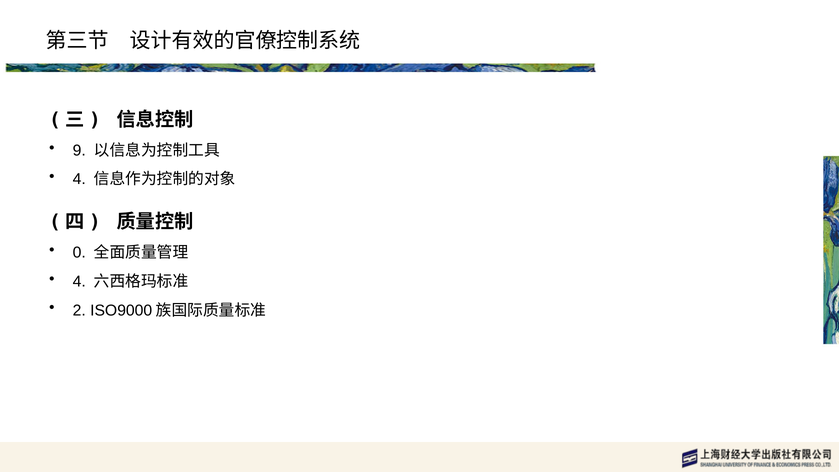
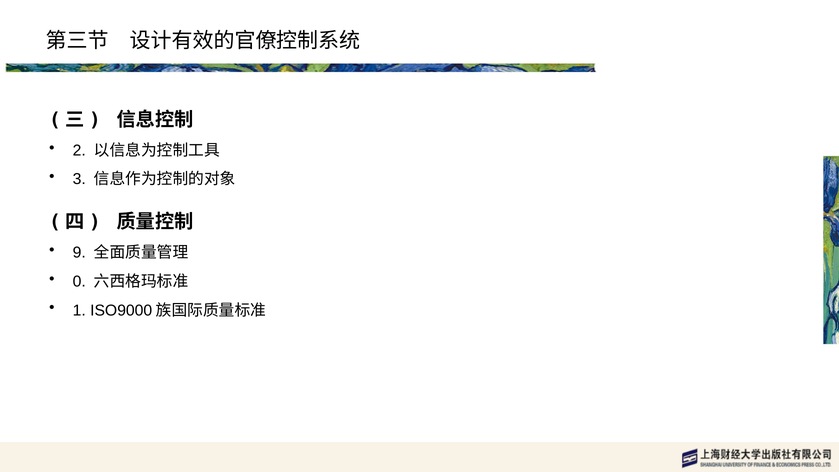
9: 9 -> 2 (79, 150)
4: 4 -> 3 (79, 179)
0: 0 -> 9 (79, 253)
4: 4 -> 0 (79, 281)
2: 2 -> 1 (79, 310)
